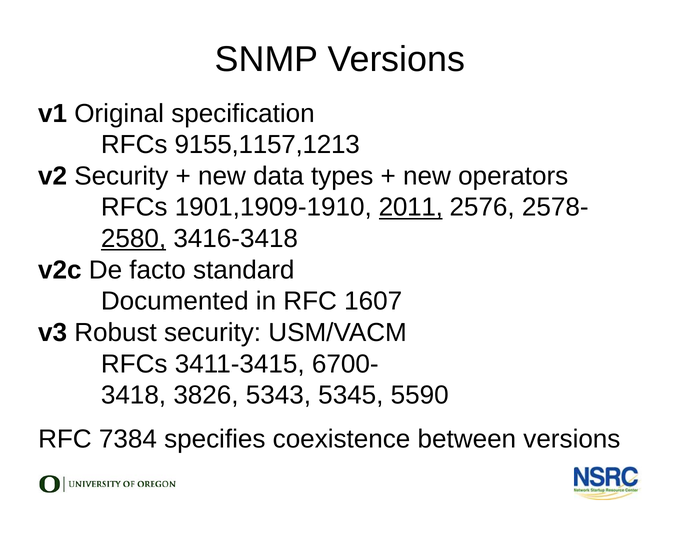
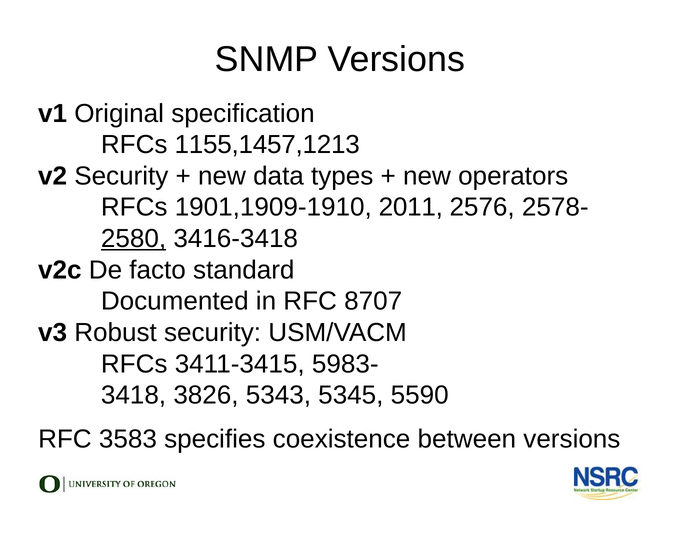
9155,1157,1213: 9155,1157,1213 -> 1155,1457,1213 (267, 145)
2011 underline: present -> none (411, 207)
1607: 1607 -> 8707 (373, 301)
6700-: 6700- -> 5983- (345, 364)
7384: 7384 -> 3583 (128, 439)
